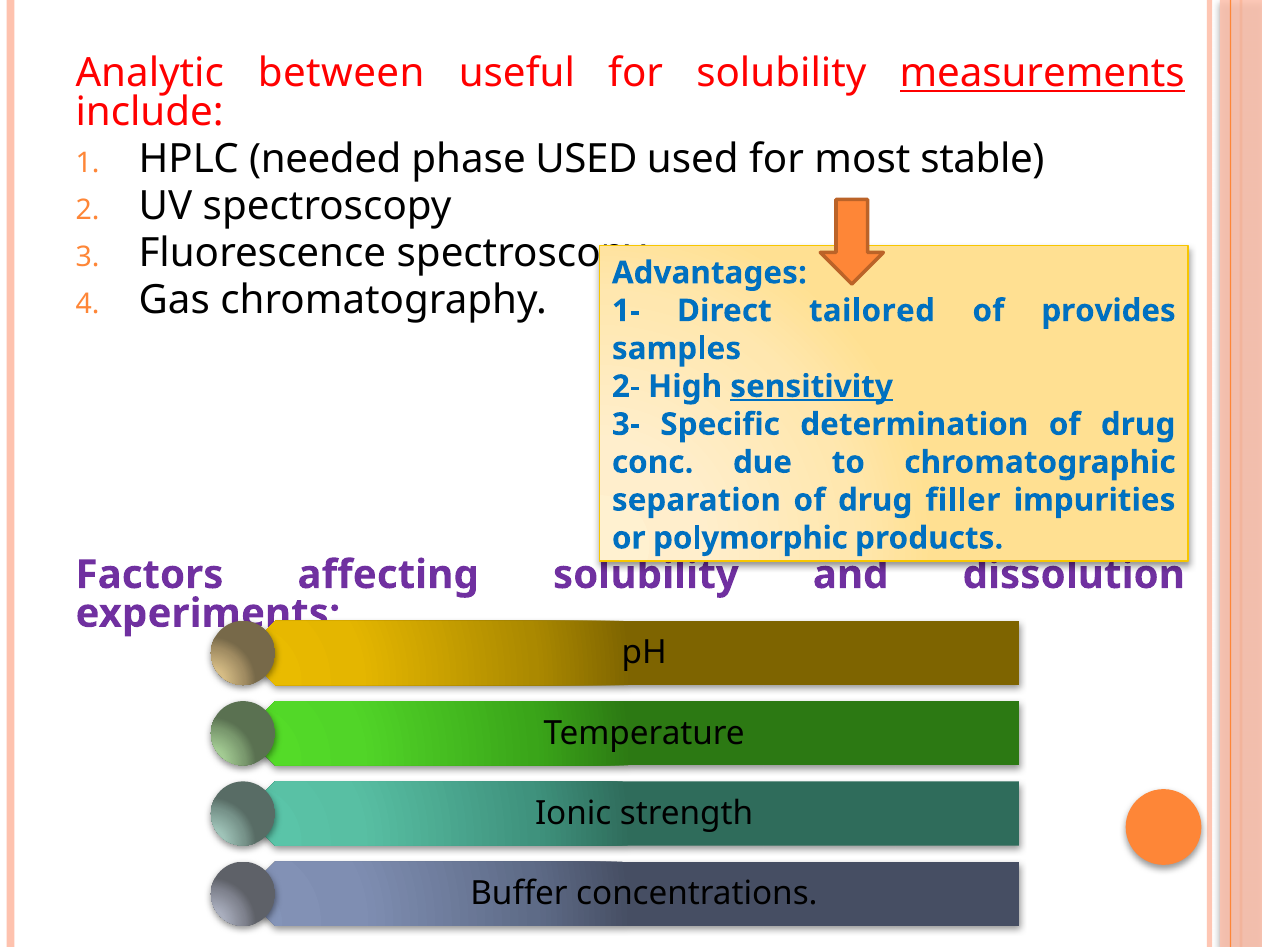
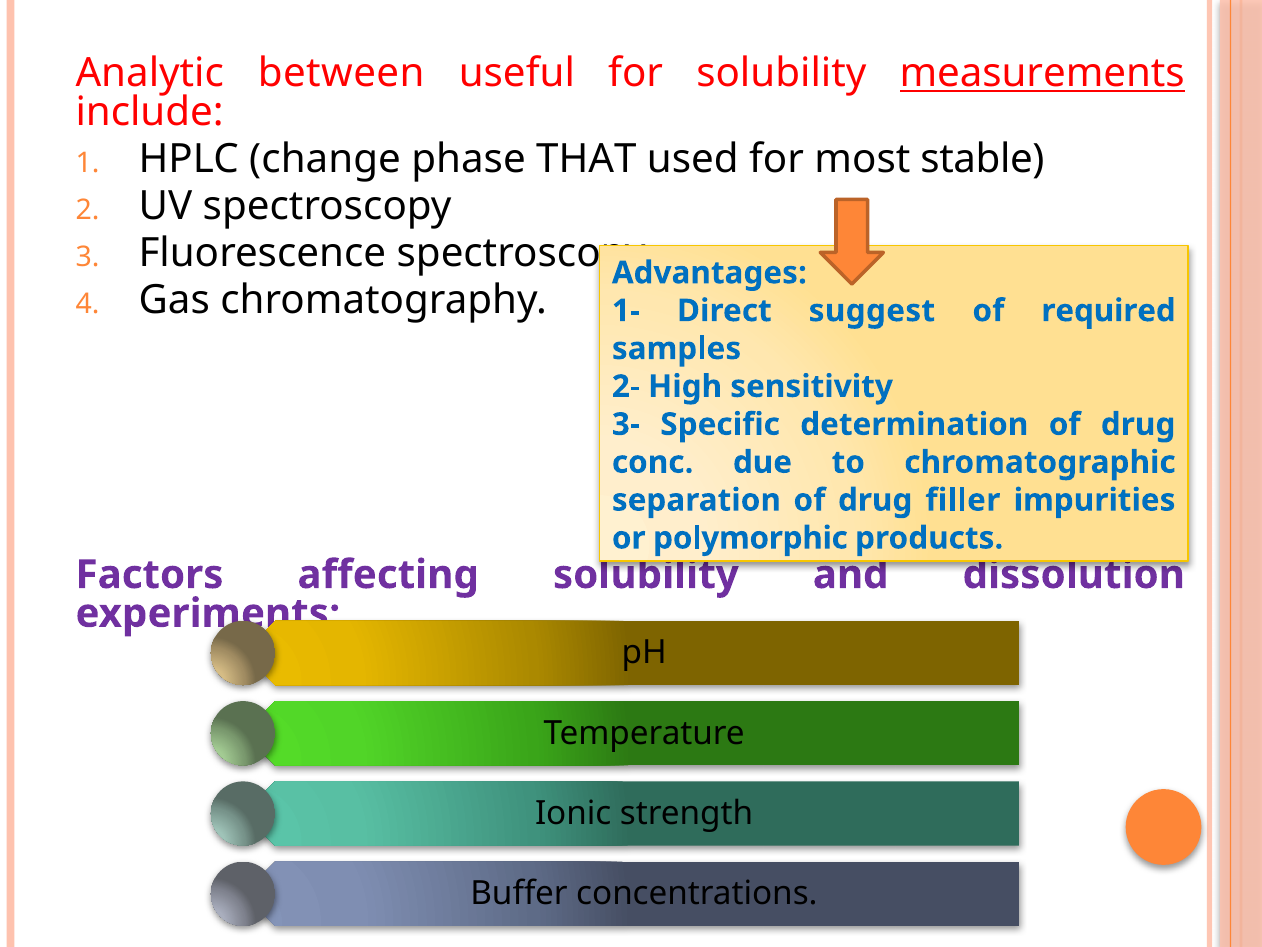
needed: needed -> change (325, 159)
phase USED: USED -> THAT (586, 159)
tailored: tailored -> suggest (872, 311)
provides: provides -> required (1109, 311)
sensitivity underline: present -> none (812, 386)
